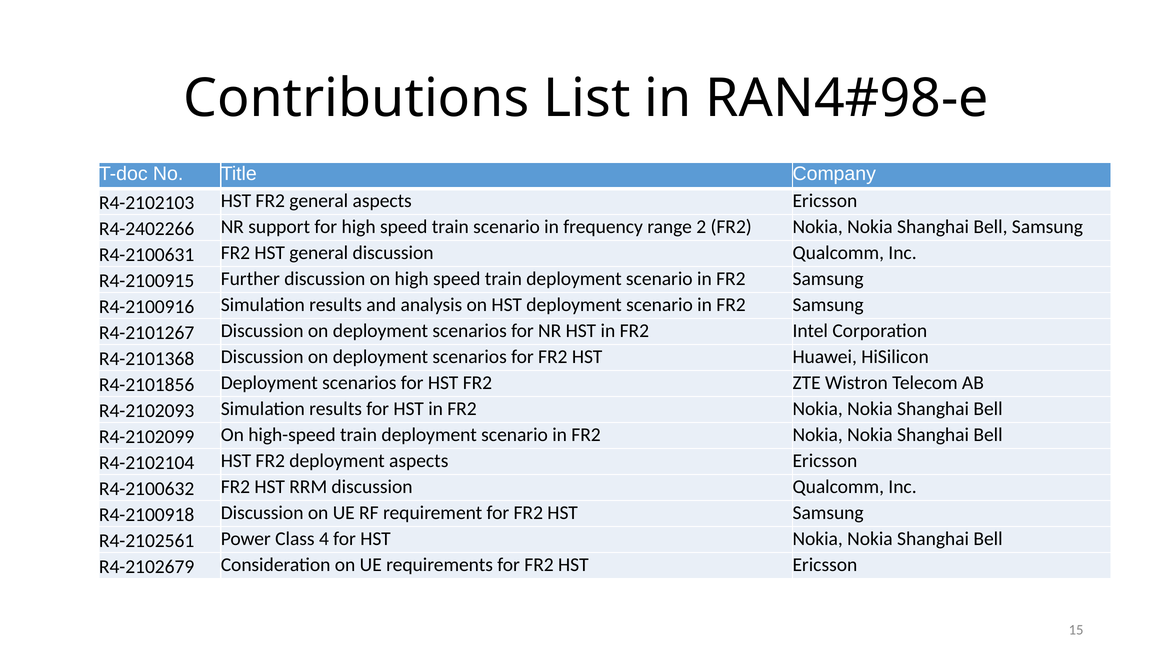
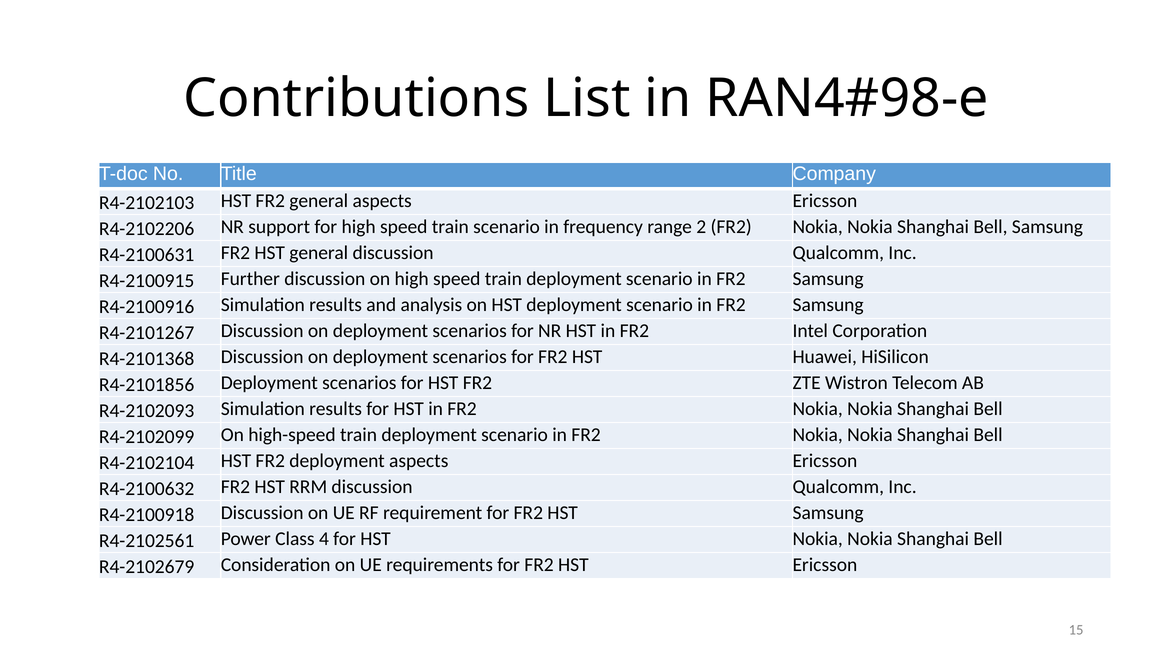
R4-2402266: R4-2402266 -> R4-2102206 (147, 229)
